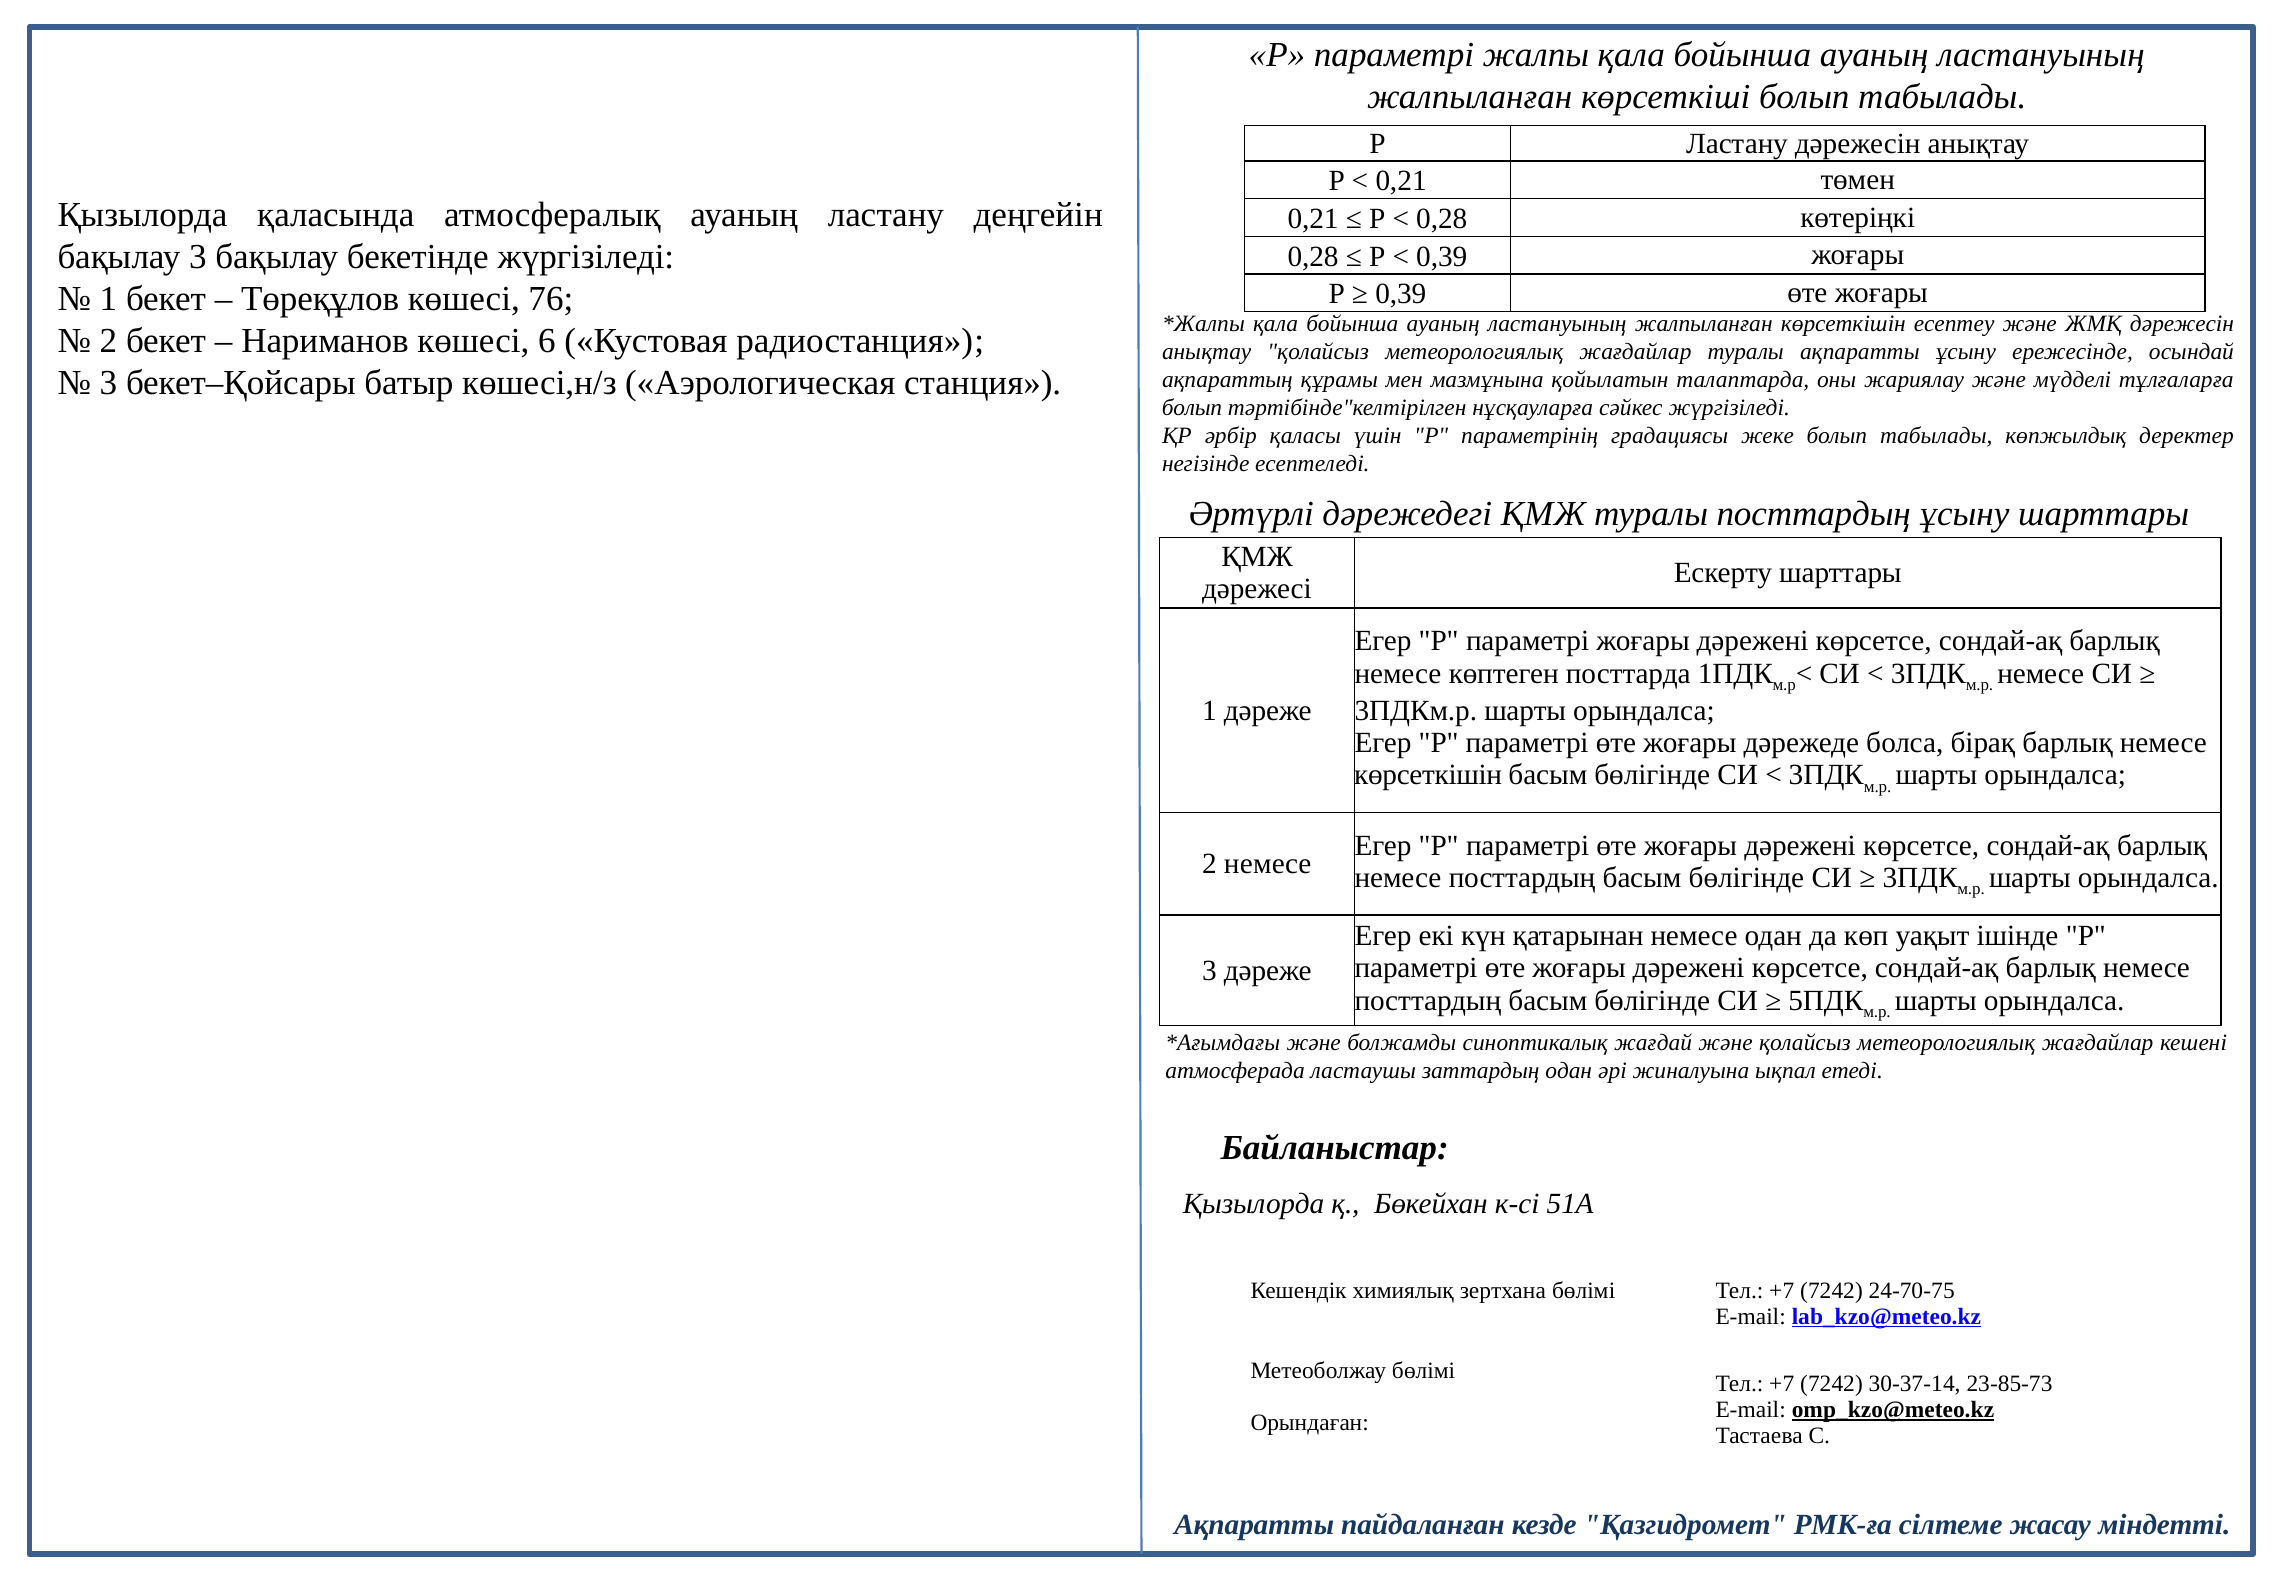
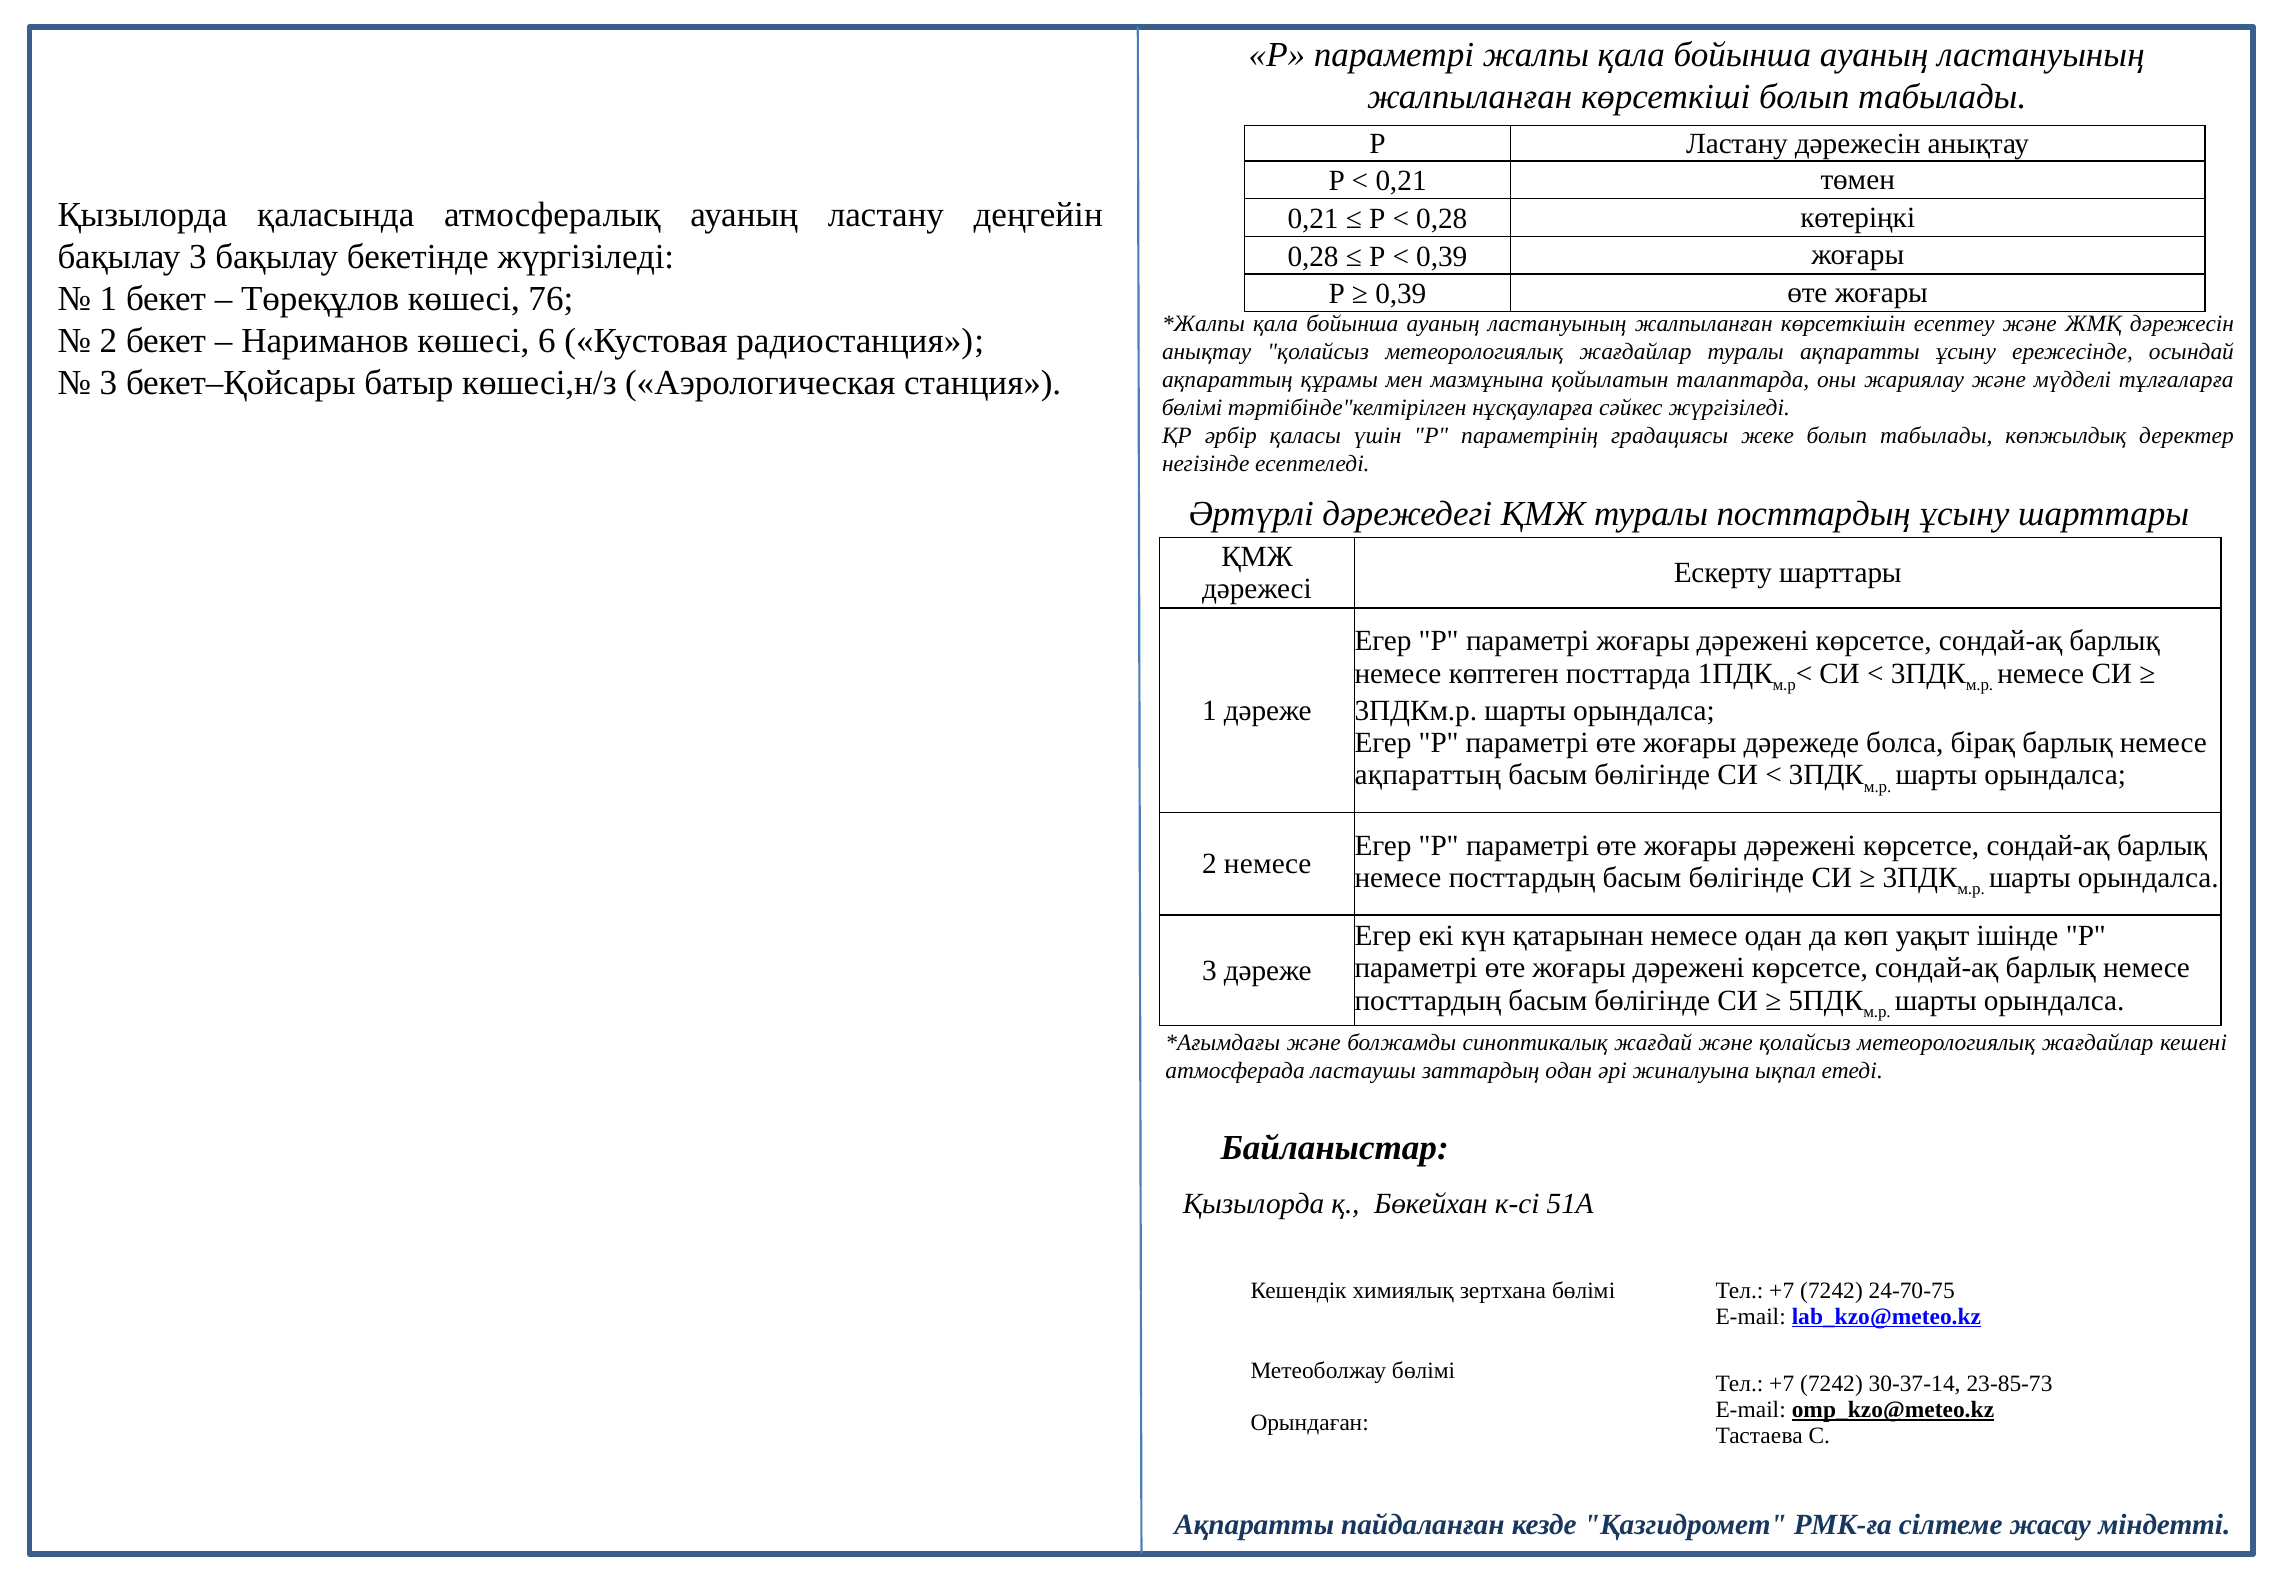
болып: болып -> бөлімі (1192, 408)
көрсеткішін: көрсеткішін -> ақпараттың (1428, 775)
